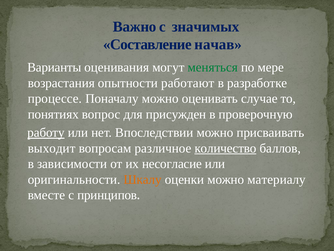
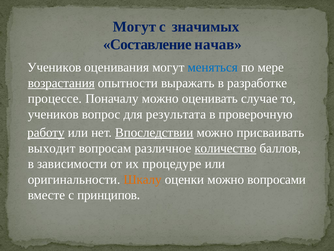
Важно: Важно -> Могут (134, 27)
Варианты: Варианты -> Учеников (54, 67)
меняться colour: green -> blue (213, 67)
возрастания underline: none -> present (61, 83)
работают: работают -> выражать (188, 83)
понятиях: понятиях -> учеников (53, 114)
присужден: присужден -> результата (176, 114)
Впоследствии underline: none -> present (154, 132)
несогласие: несогласие -> процедуре (172, 164)
материалу: материалу -> вопросами (277, 179)
